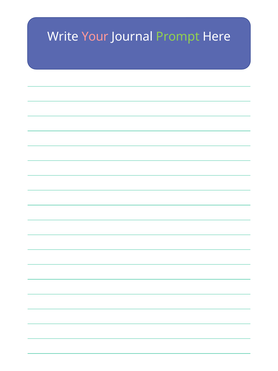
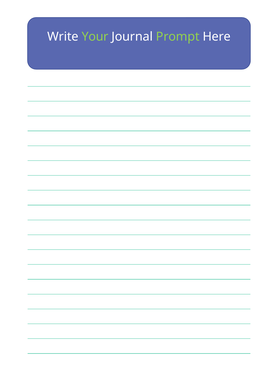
Your colour: pink -> light green (95, 37)
